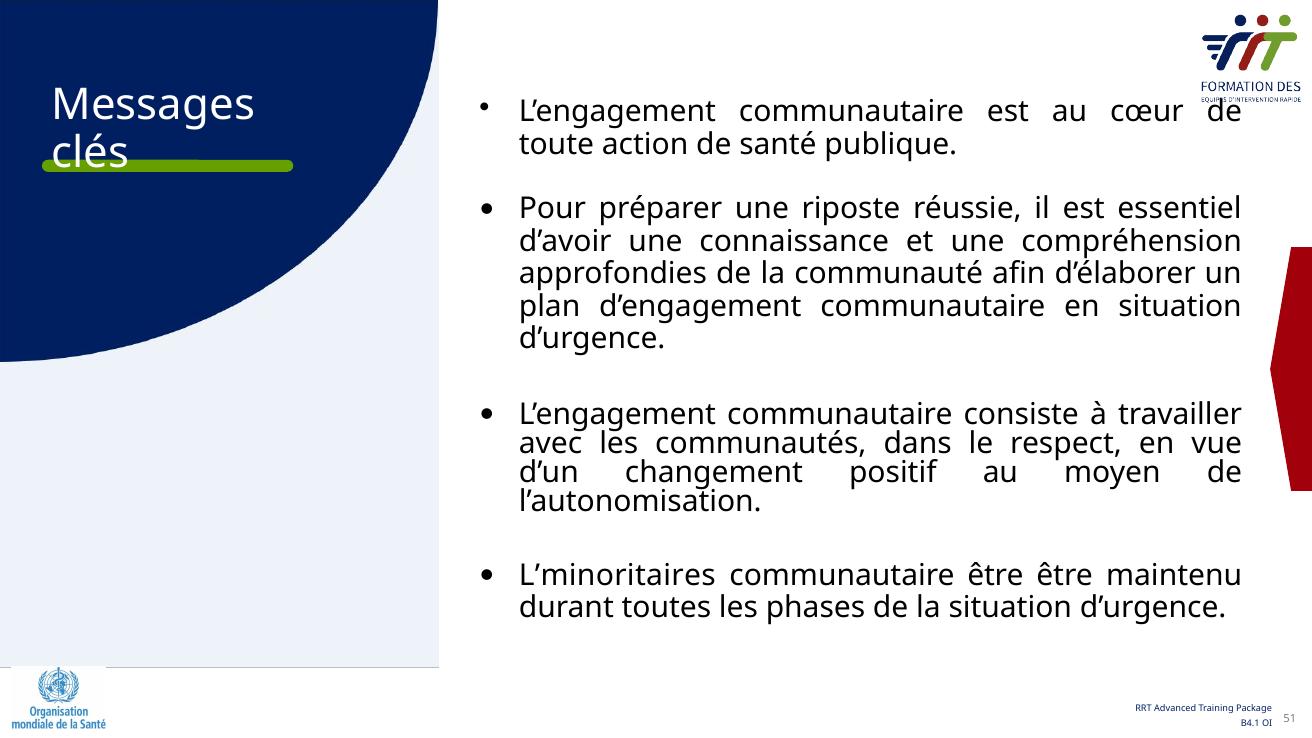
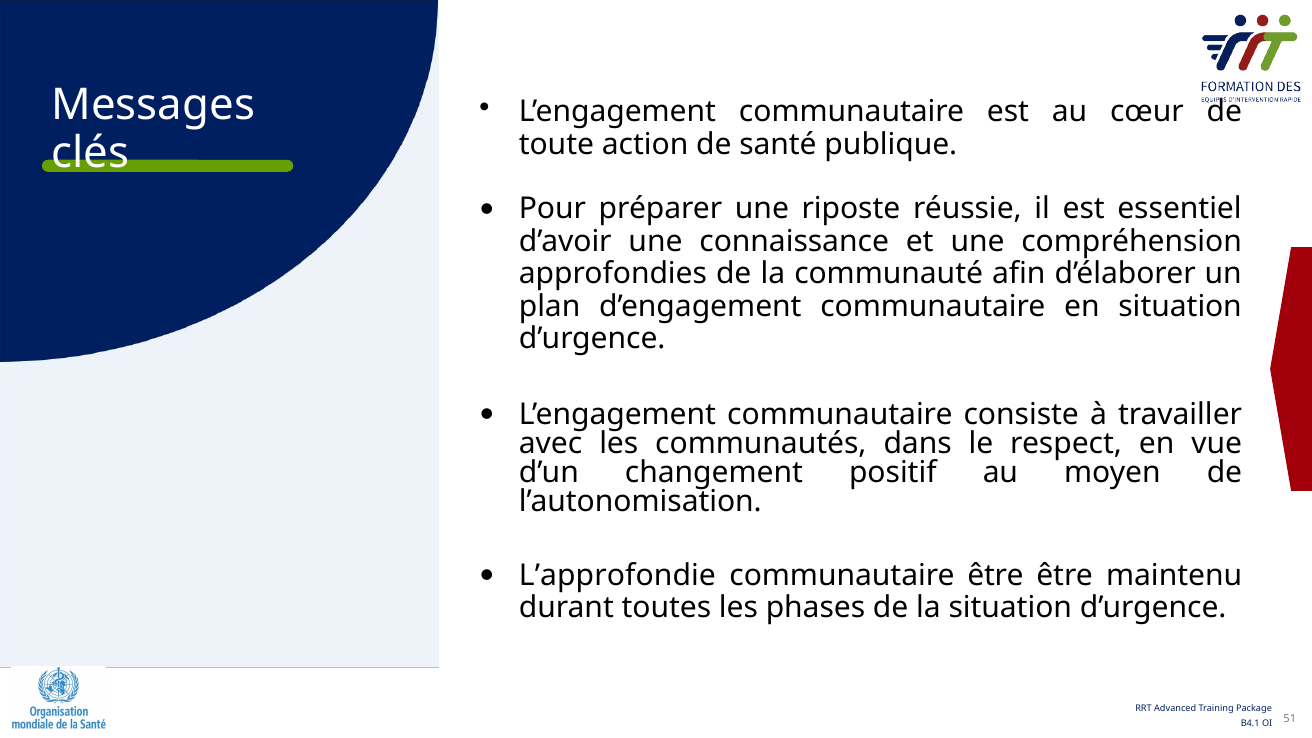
L’minoritaires: L’minoritaires -> L’approfondie (617, 575)
